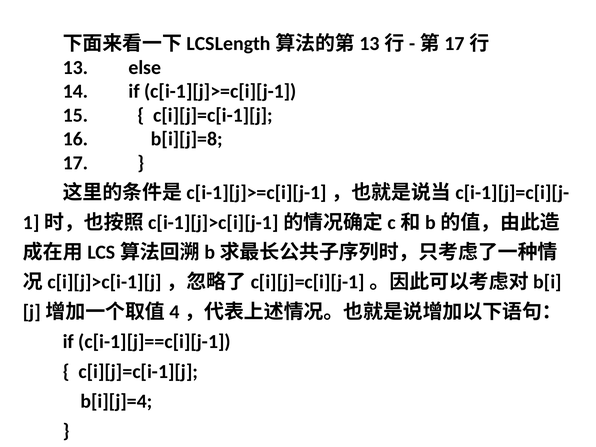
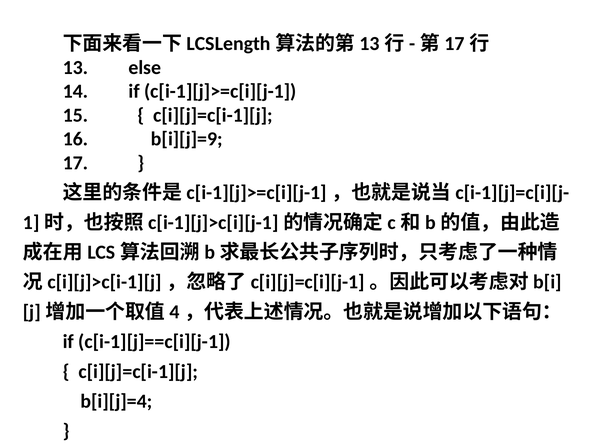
b[i][j]=8: b[i][j]=8 -> b[i][j]=9 (187, 139)
